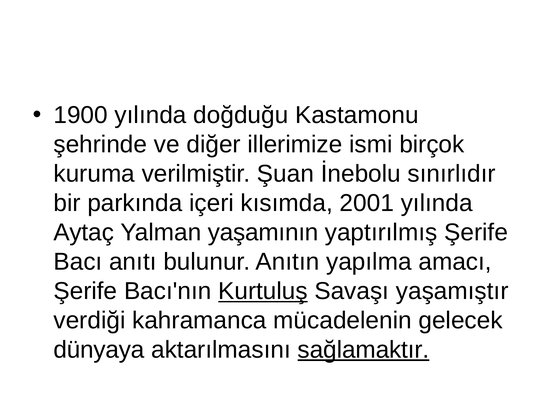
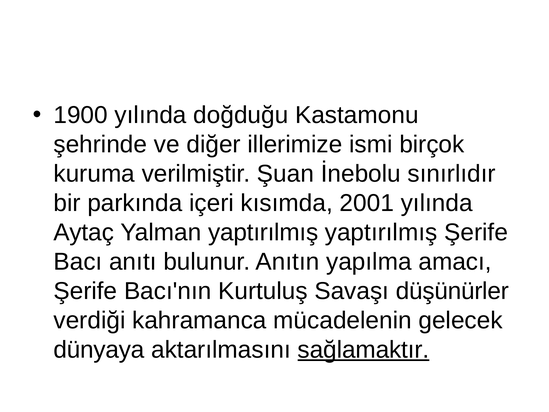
Yalman yaşamının: yaşamının -> yaptırılmış (263, 232)
Kurtuluş underline: present -> none (263, 291)
yaşamıştır: yaşamıştır -> düşünürler (452, 291)
